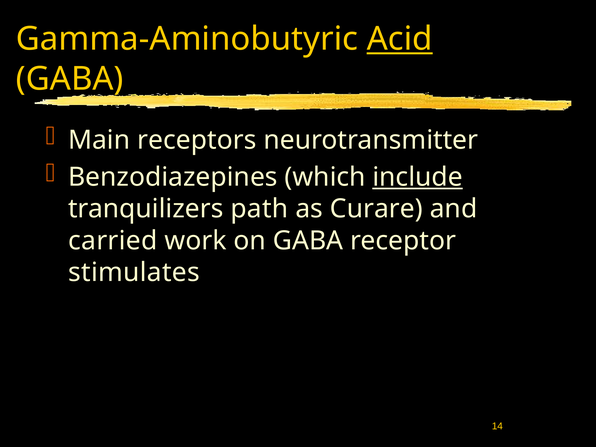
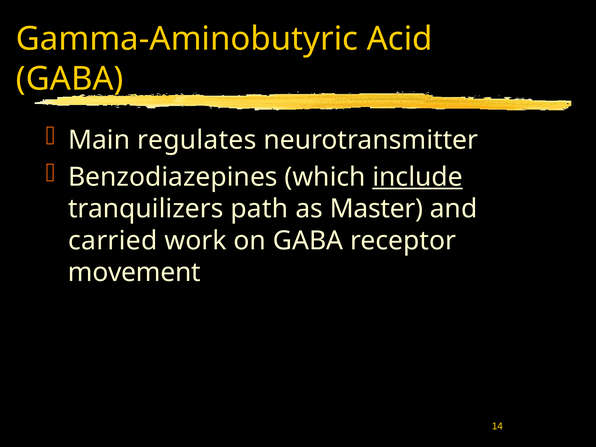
Acid underline: present -> none (400, 39)
receptors: receptors -> regulates (197, 140)
Curare: Curare -> Master (377, 209)
stimulates: stimulates -> movement (134, 272)
